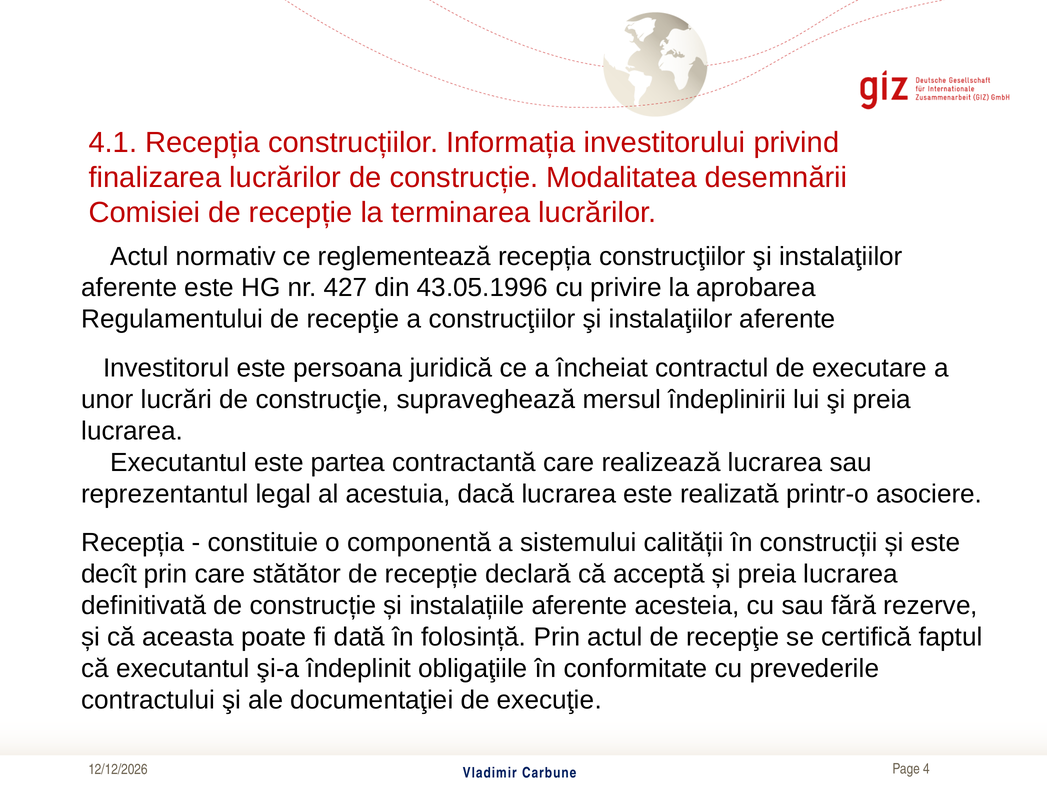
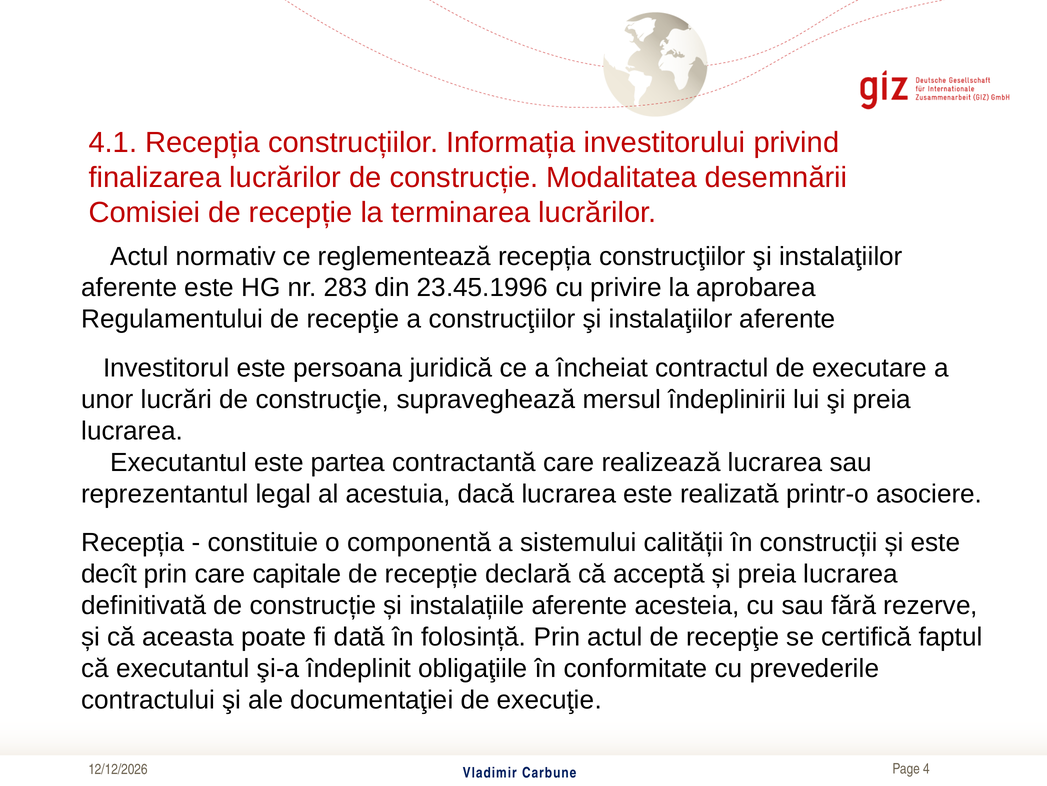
427: 427 -> 283 (346, 288)
43.05.1996: 43.05.1996 -> 23.45.1996 (482, 288)
stătător: stătător -> capitale (297, 574)
